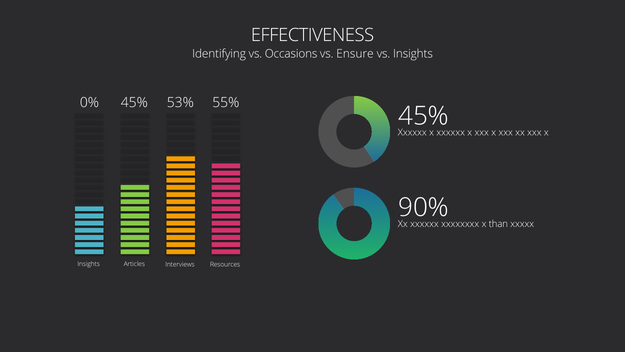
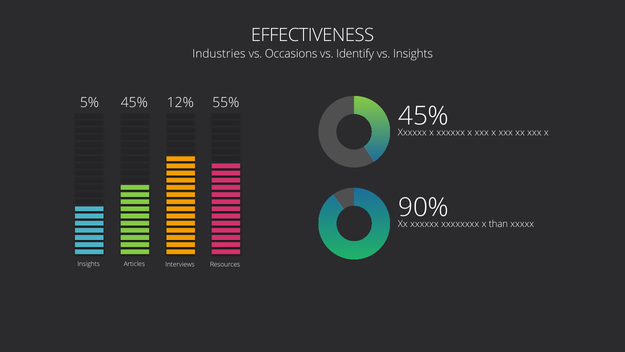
Identifying: Identifying -> Industries (219, 54)
Ensure: Ensure -> Identify (355, 54)
0%: 0% -> 5% (89, 102)
53%: 53% -> 12% (180, 102)
